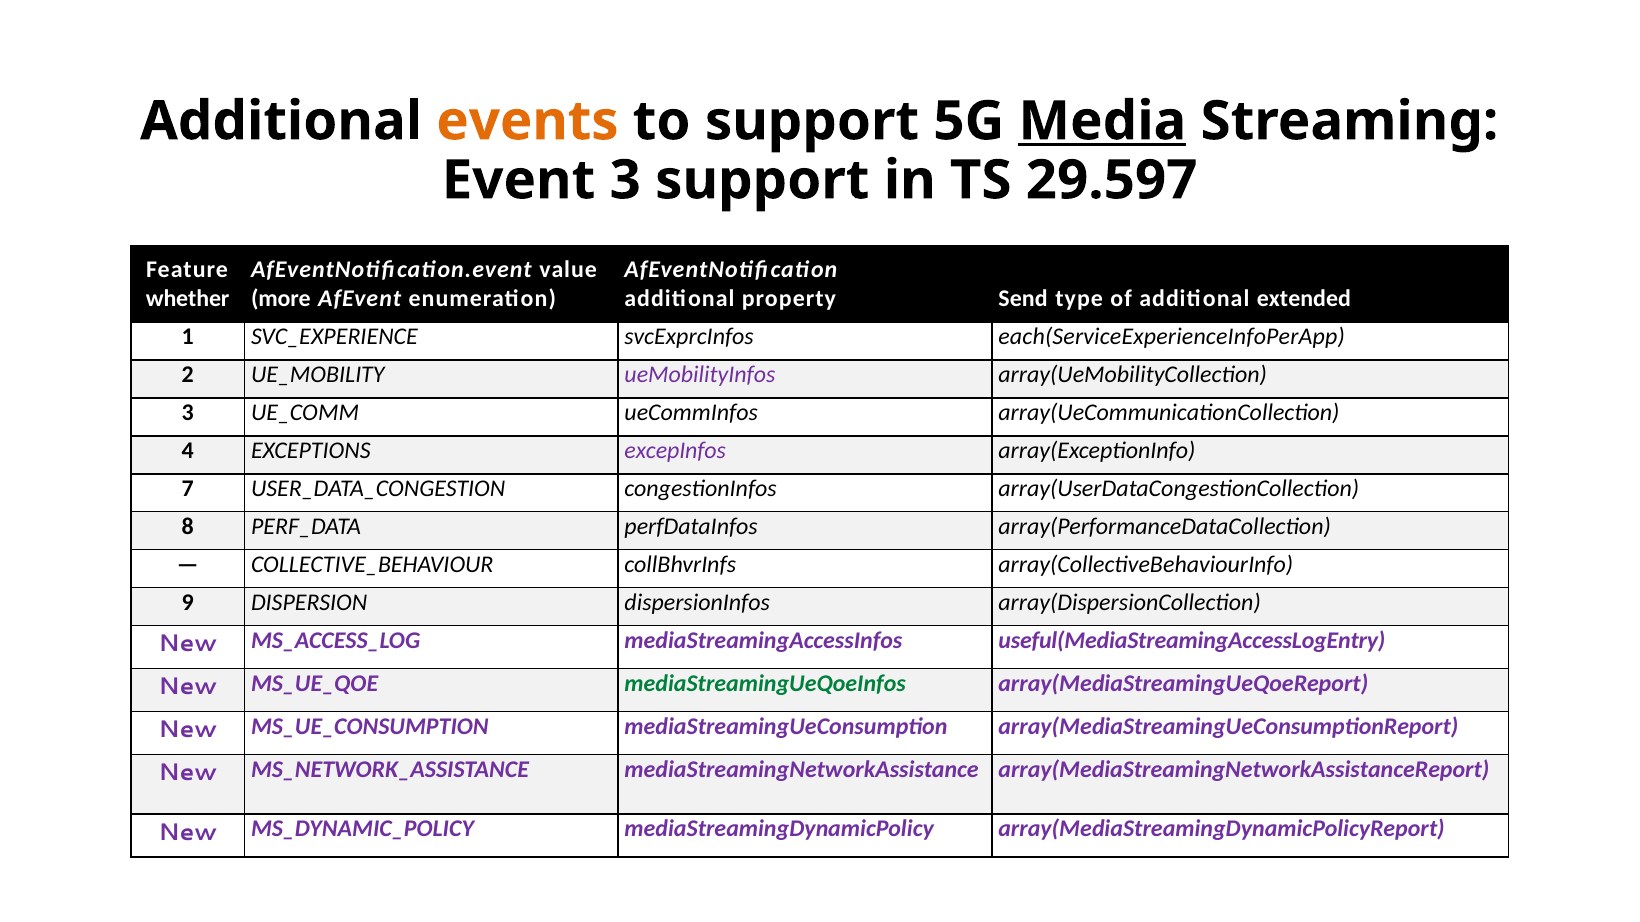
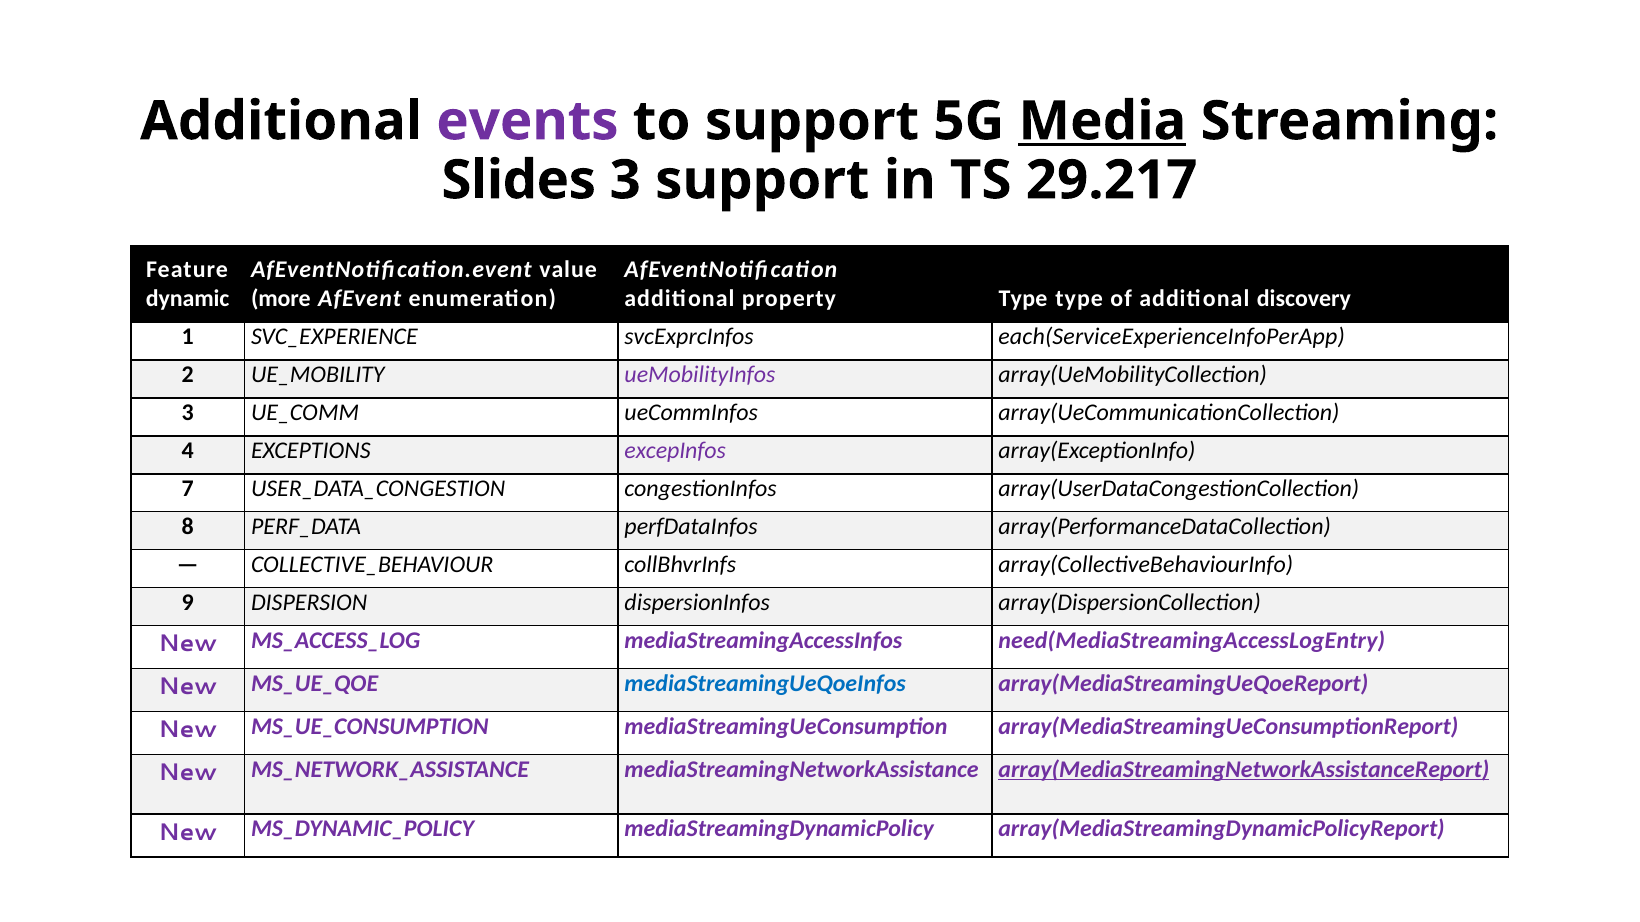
events colour: orange -> purple (527, 121)
Event: Event -> Slides (519, 180)
29.597: 29.597 -> 29.217 (1112, 180)
whether: whether -> dynamic (188, 299)
property Send: Send -> Type (1023, 299)
extended: extended -> discovery (1304, 299)
useful(MediaStreamingAccessLogEntry: useful(MediaStreamingAccessLogEntry -> need(MediaStreamingAccessLogEntry (1192, 641)
mediaStreamingUeQoeInfos colour: green -> blue (765, 684)
array(MediaStreamingNetworkAssistanceReport underline: none -> present (1244, 770)
